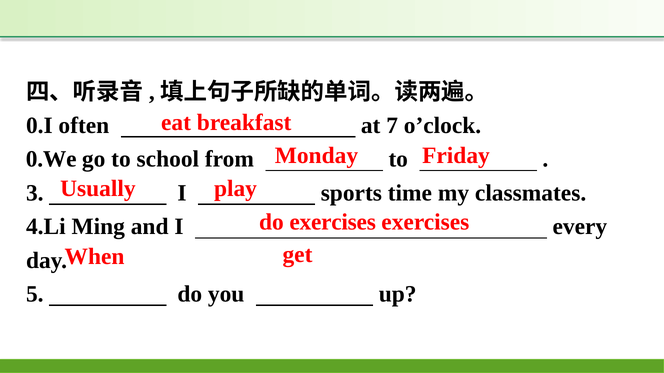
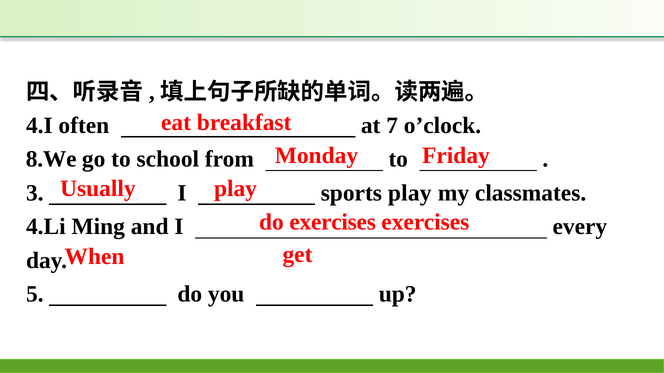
0.I: 0.I -> 4.I (39, 126)
0.We: 0.We -> 8.We (51, 159)
sports time: time -> play (410, 193)
